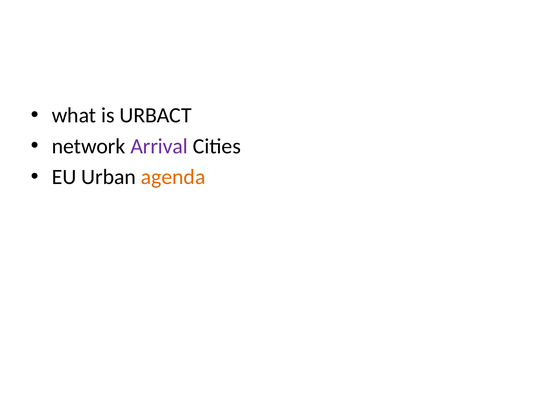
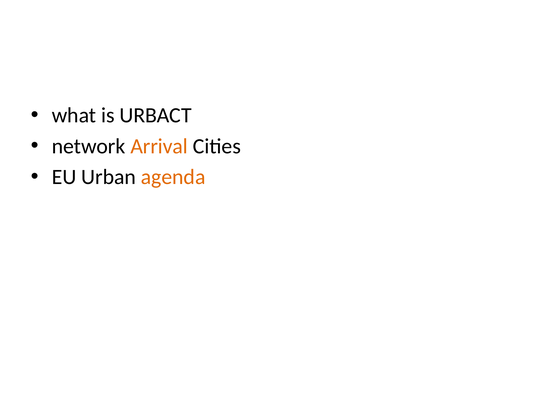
Arrival colour: purple -> orange (159, 146)
